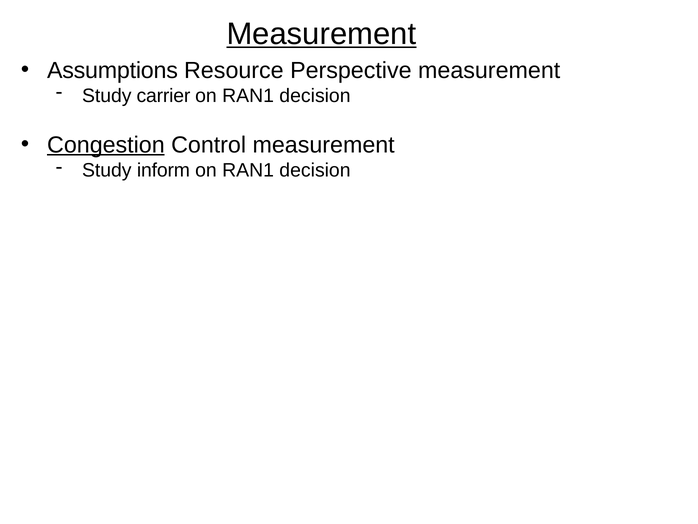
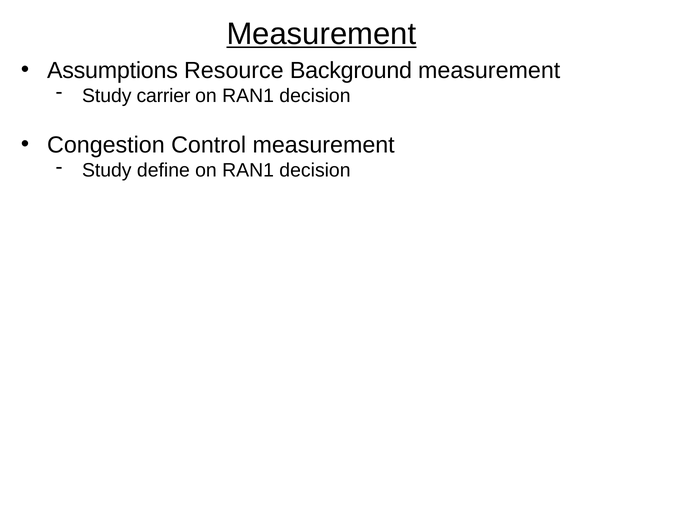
Perspective: Perspective -> Background (351, 70)
Congestion underline: present -> none (106, 145)
inform: inform -> define (163, 170)
